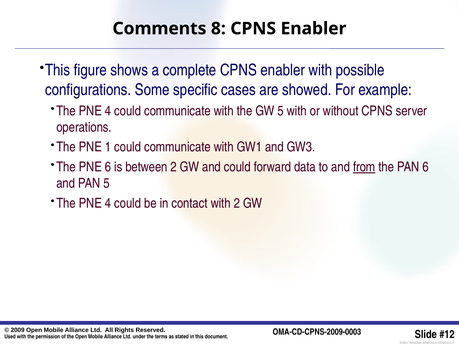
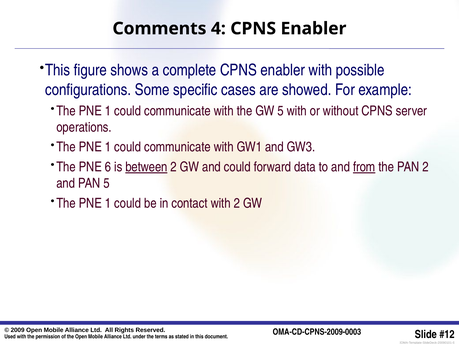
8: 8 -> 4 (218, 29)
4: 4 -> 1 (108, 111)
between underline: none -> present (146, 167)
PAN 6: 6 -> 2 (426, 167)
4: 4 -> 1 (108, 203)
